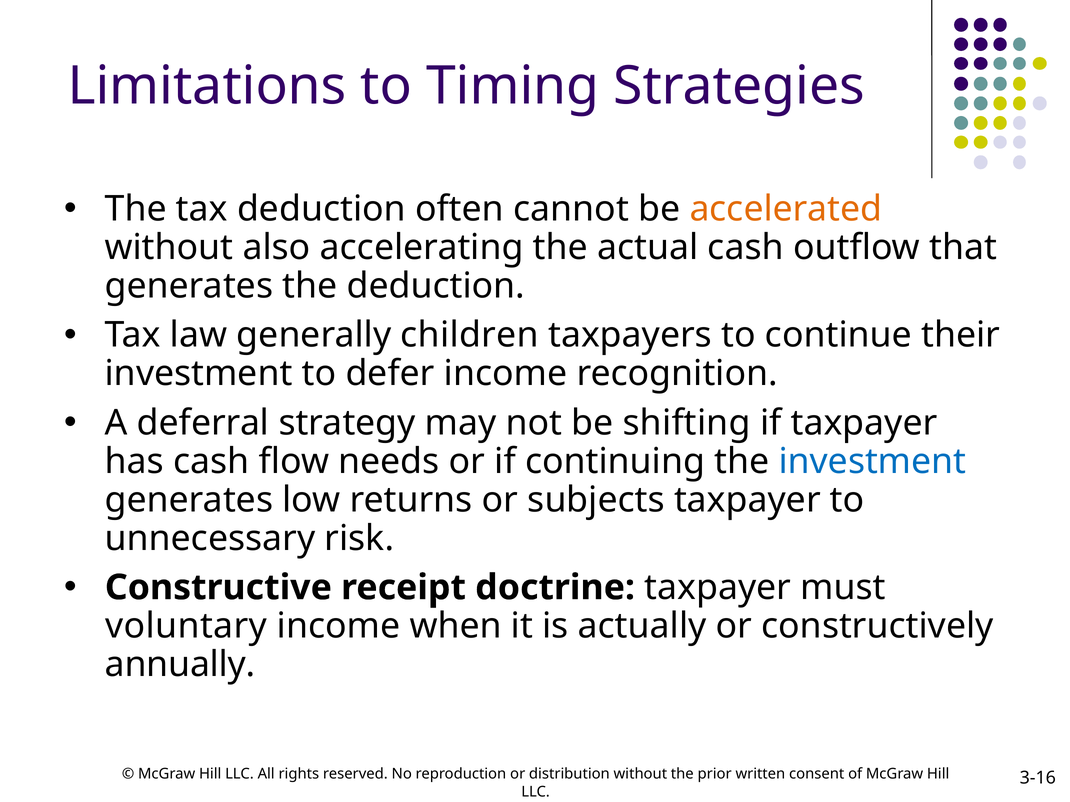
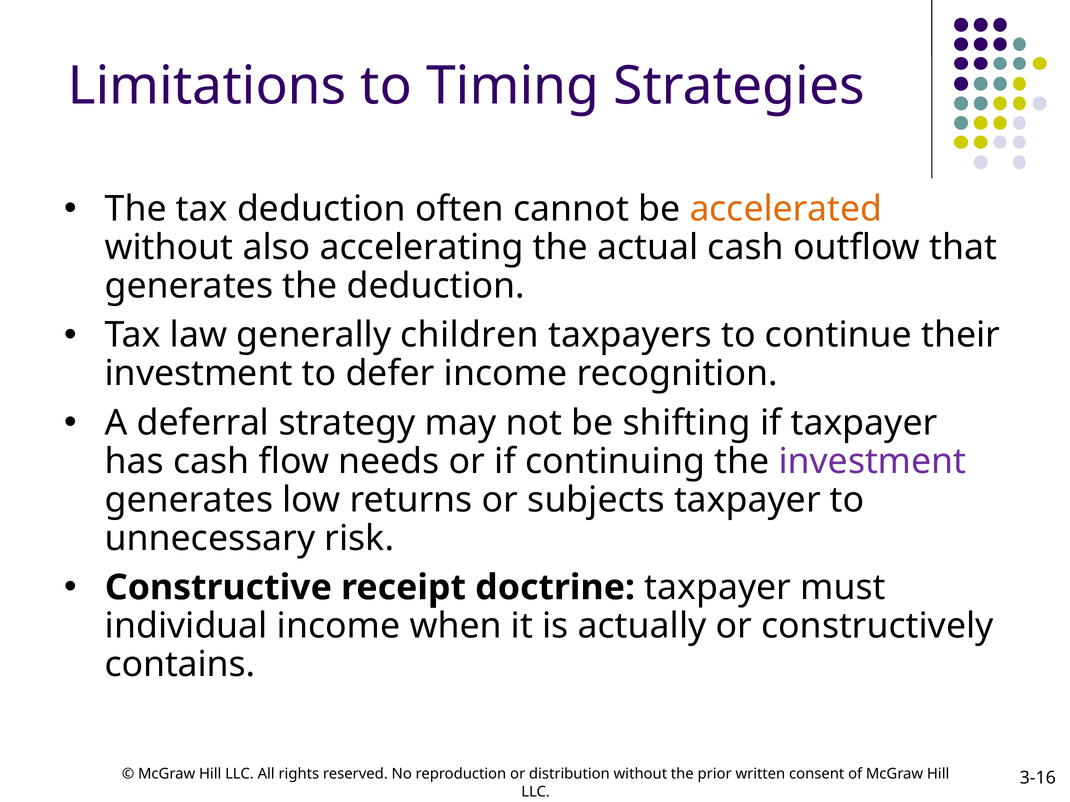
investment colour: blue -> purple (872, 462)
voluntary: voluntary -> individual (186, 626)
annually: annually -> contains (180, 665)
